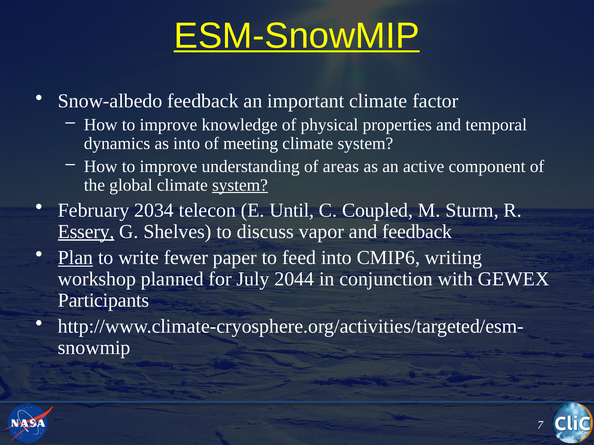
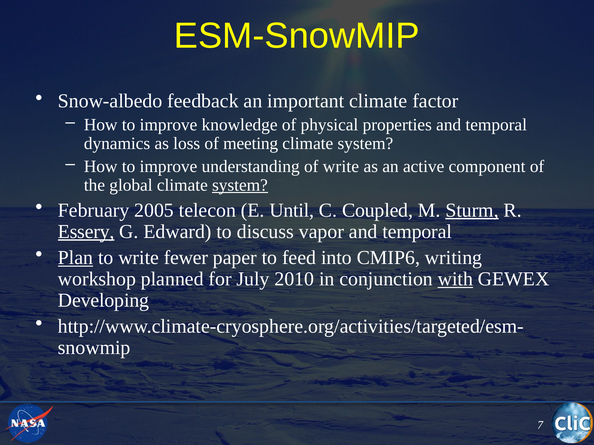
ESM-SnowMIP underline: present -> none (297, 36)
as into: into -> loss (187, 144)
of areas: areas -> write (341, 167)
2034: 2034 -> 2005 (154, 210)
Sturm underline: none -> present (472, 210)
Shelves: Shelves -> Edward (177, 232)
feedback: feedback -> temporal (417, 232)
2044: 2044 -> 2010 (294, 279)
with underline: none -> present (455, 279)
Participants: Participants -> Developing (104, 301)
